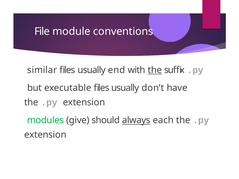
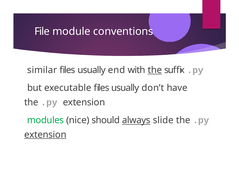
give: give -> nice (78, 120)
each: each -> slide (163, 120)
extension underline: none -> present (45, 135)
